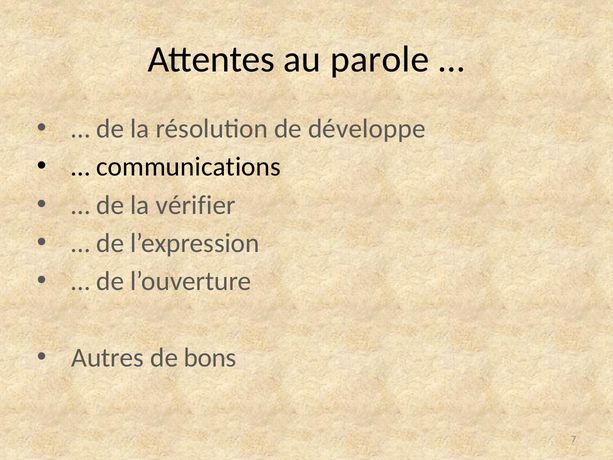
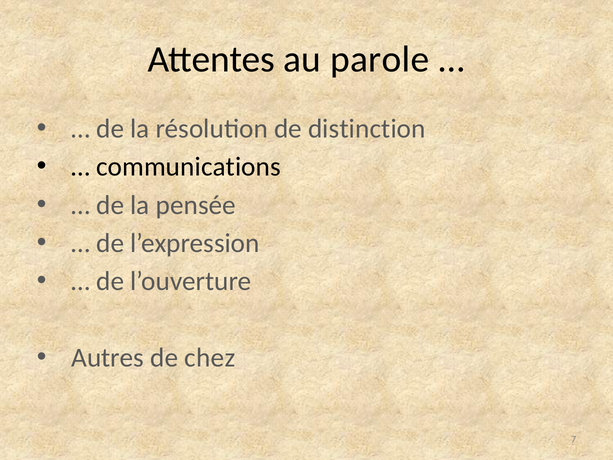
développe: développe -> distinction (367, 129)
vérifier: vérifier -> pensée (196, 205)
bons: bons -> chez (210, 358)
